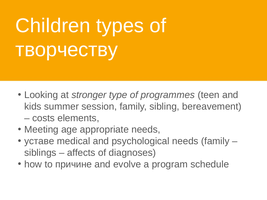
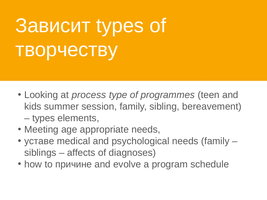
Children: Children -> Зависит (53, 26)
stronger: stronger -> process (89, 95)
costs: costs -> types (44, 118)
